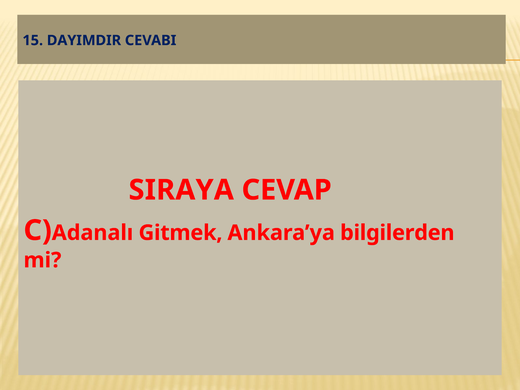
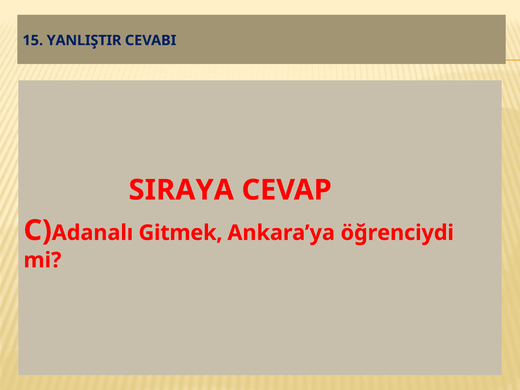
DAYIMDIR: DAYIMDIR -> YANLIŞTIR (84, 40)
bilgilerden: bilgilerden -> öğrenciydi (397, 233)
